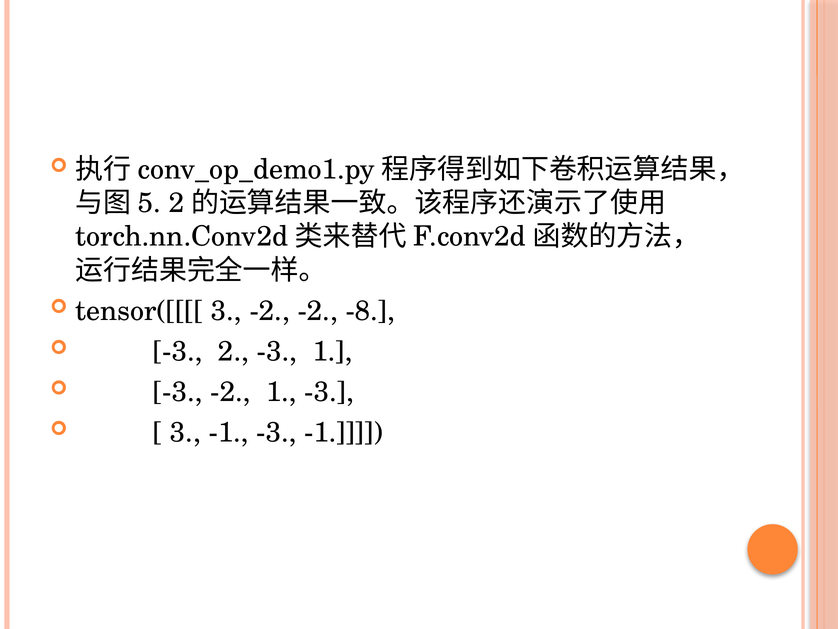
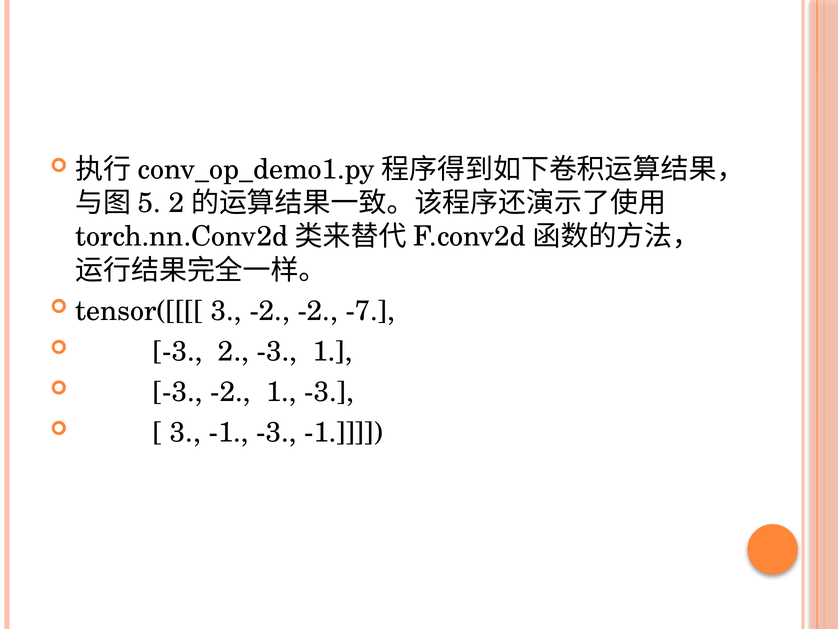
-8: -8 -> -7 (370, 311)
